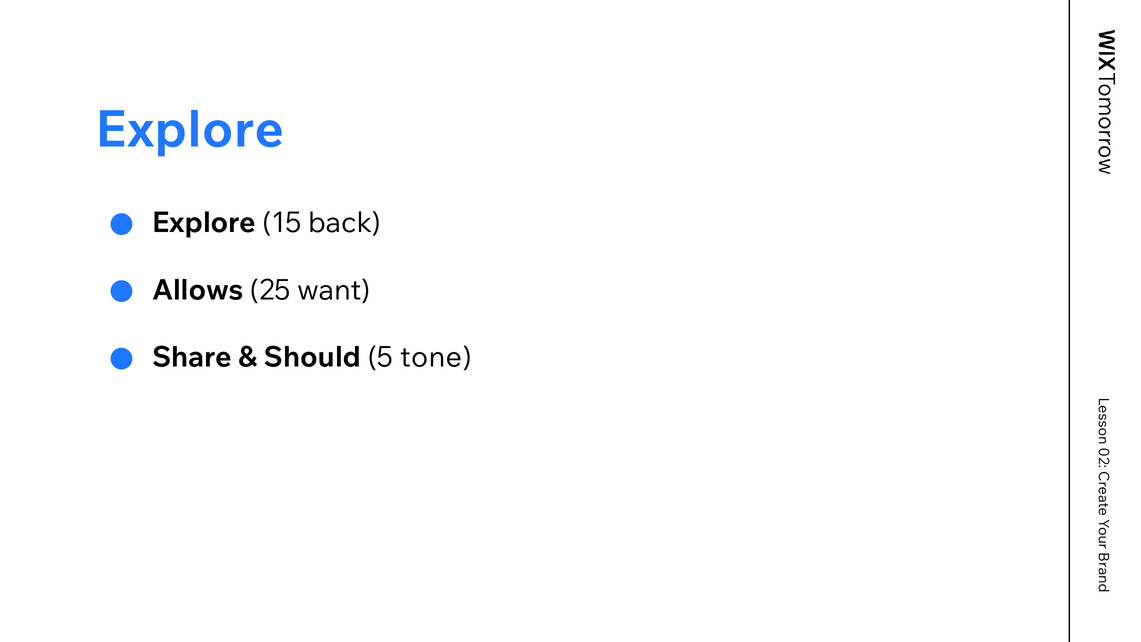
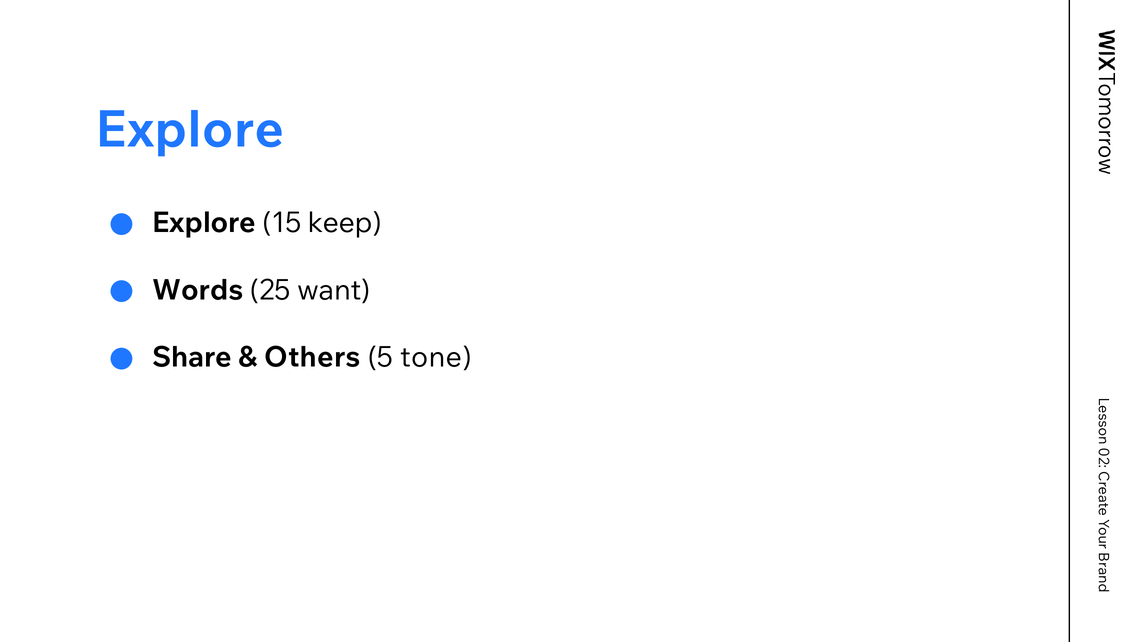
back: back -> keep (345, 223)
Allows: Allows -> Words (198, 290)
Should: Should -> Others (312, 357)
